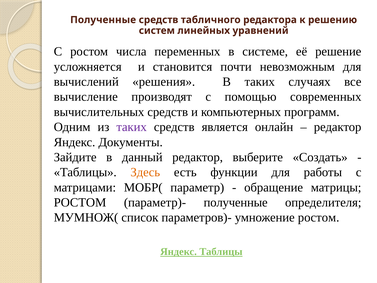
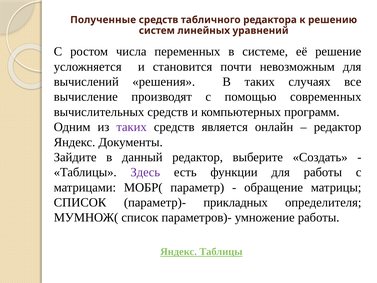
Здесь colour: orange -> purple (145, 172)
РОСТОМ: РОСТОМ -> СПИСОК (80, 202)
параметр)- полученные: полученные -> прикладных (236, 202)
умножение ростом: ростом -> работы (319, 217)
